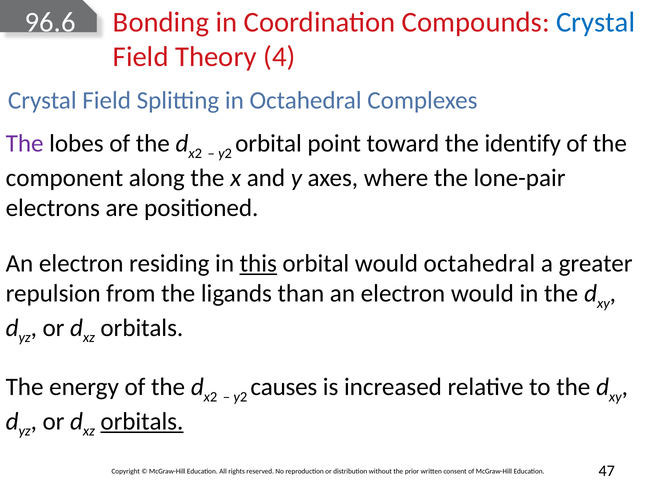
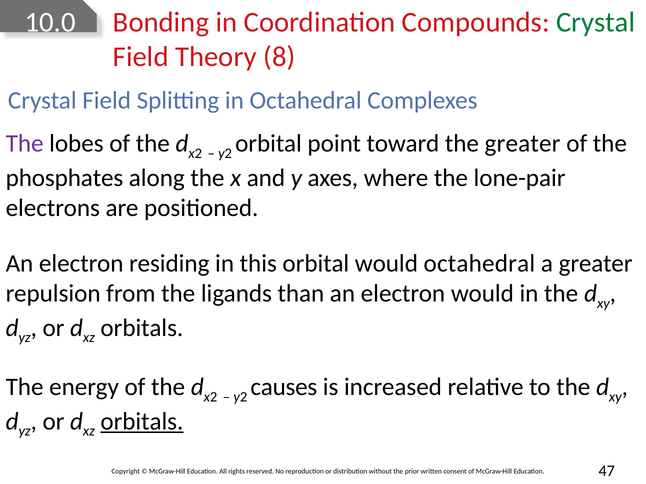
96.6: 96.6 -> 10.0 (50, 22)
Crystal colour: blue -> green (596, 22)
4: 4 -> 8 (279, 57)
the identify: identify -> greater (523, 144)
component: component -> phosphates (64, 178)
this underline: present -> none (258, 264)
